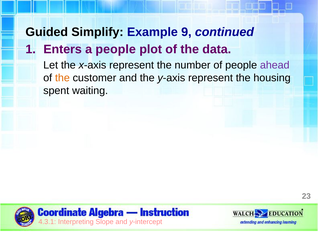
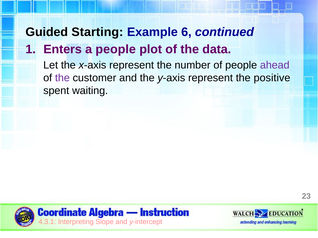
Simplify: Simplify -> Starting (97, 32)
9: 9 -> 6 (186, 32)
the colour: orange -> purple (62, 78)
housing: housing -> positive (272, 78)
